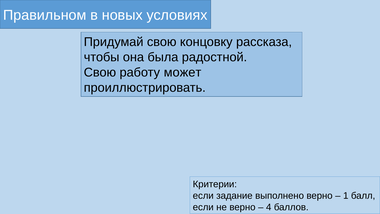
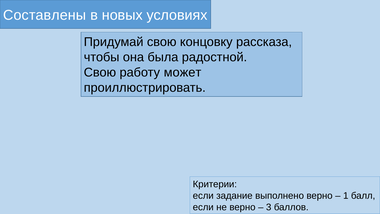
Правильном: Правильном -> Составлены (45, 15)
4: 4 -> 3 (269, 207)
